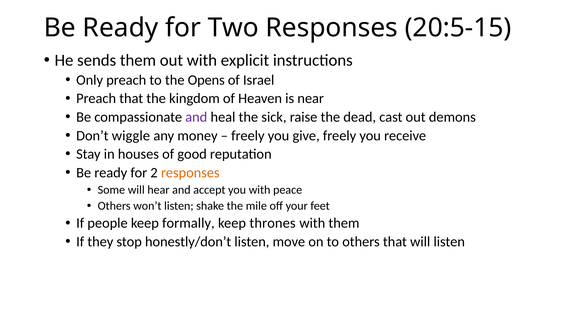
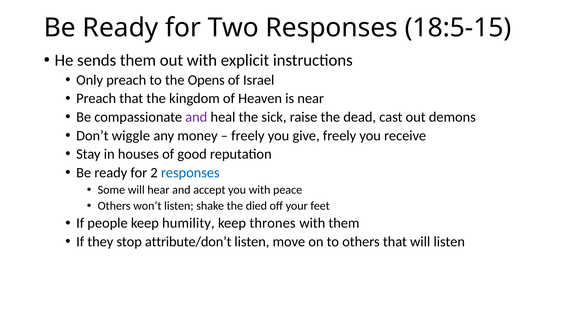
20:5-15: 20:5-15 -> 18:5-15 (458, 28)
responses colour: orange -> blue (190, 172)
mile: mile -> died (256, 206)
formally: formally -> humility (188, 223)
honestly/don’t: honestly/don’t -> attribute/don’t (188, 241)
